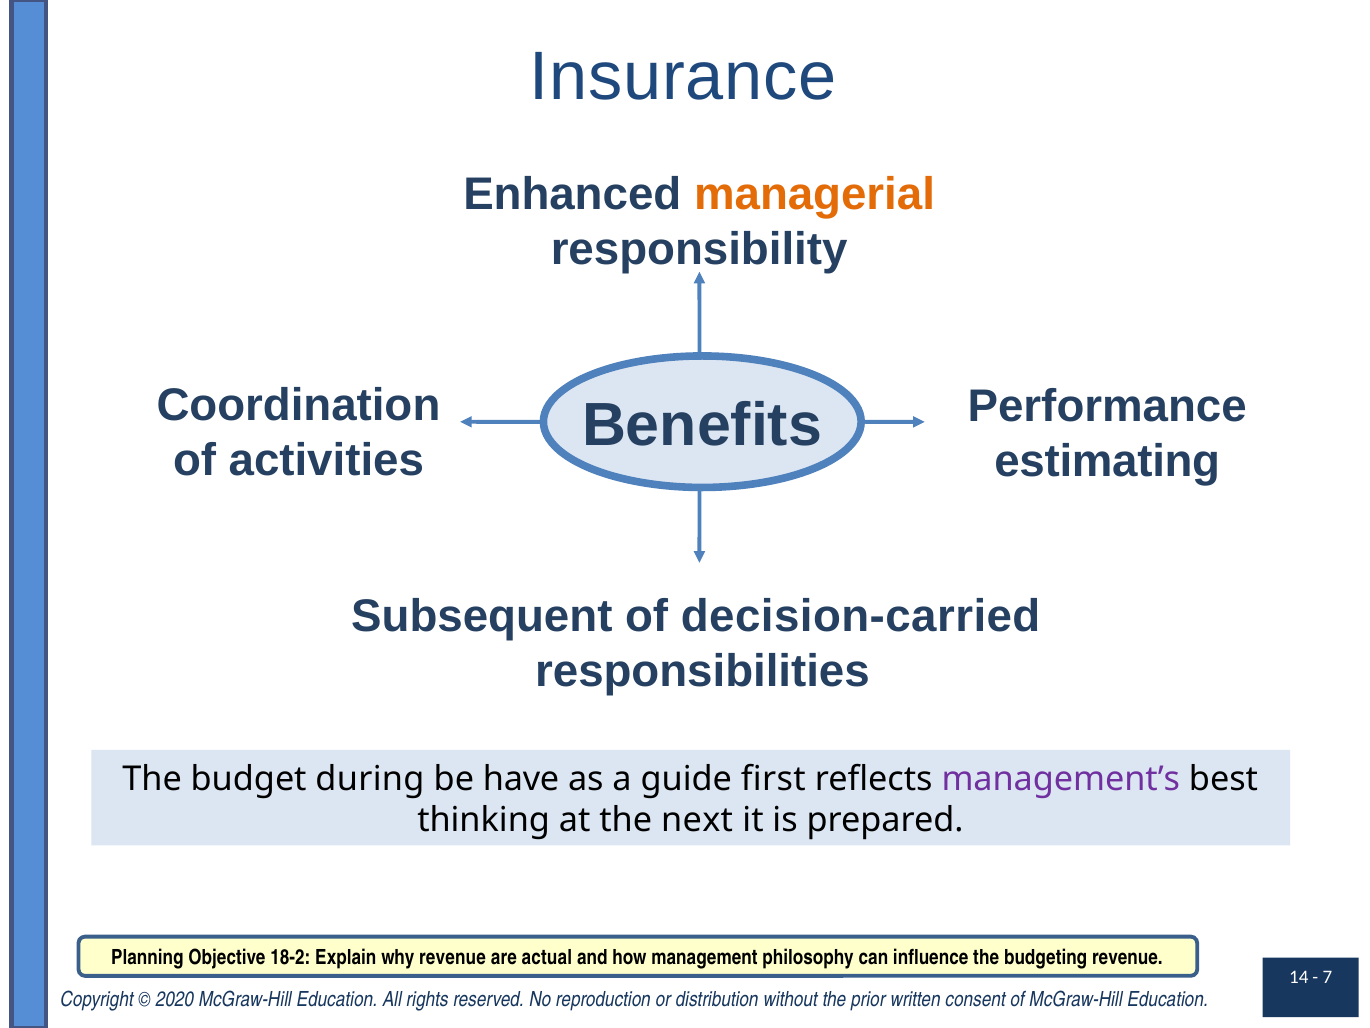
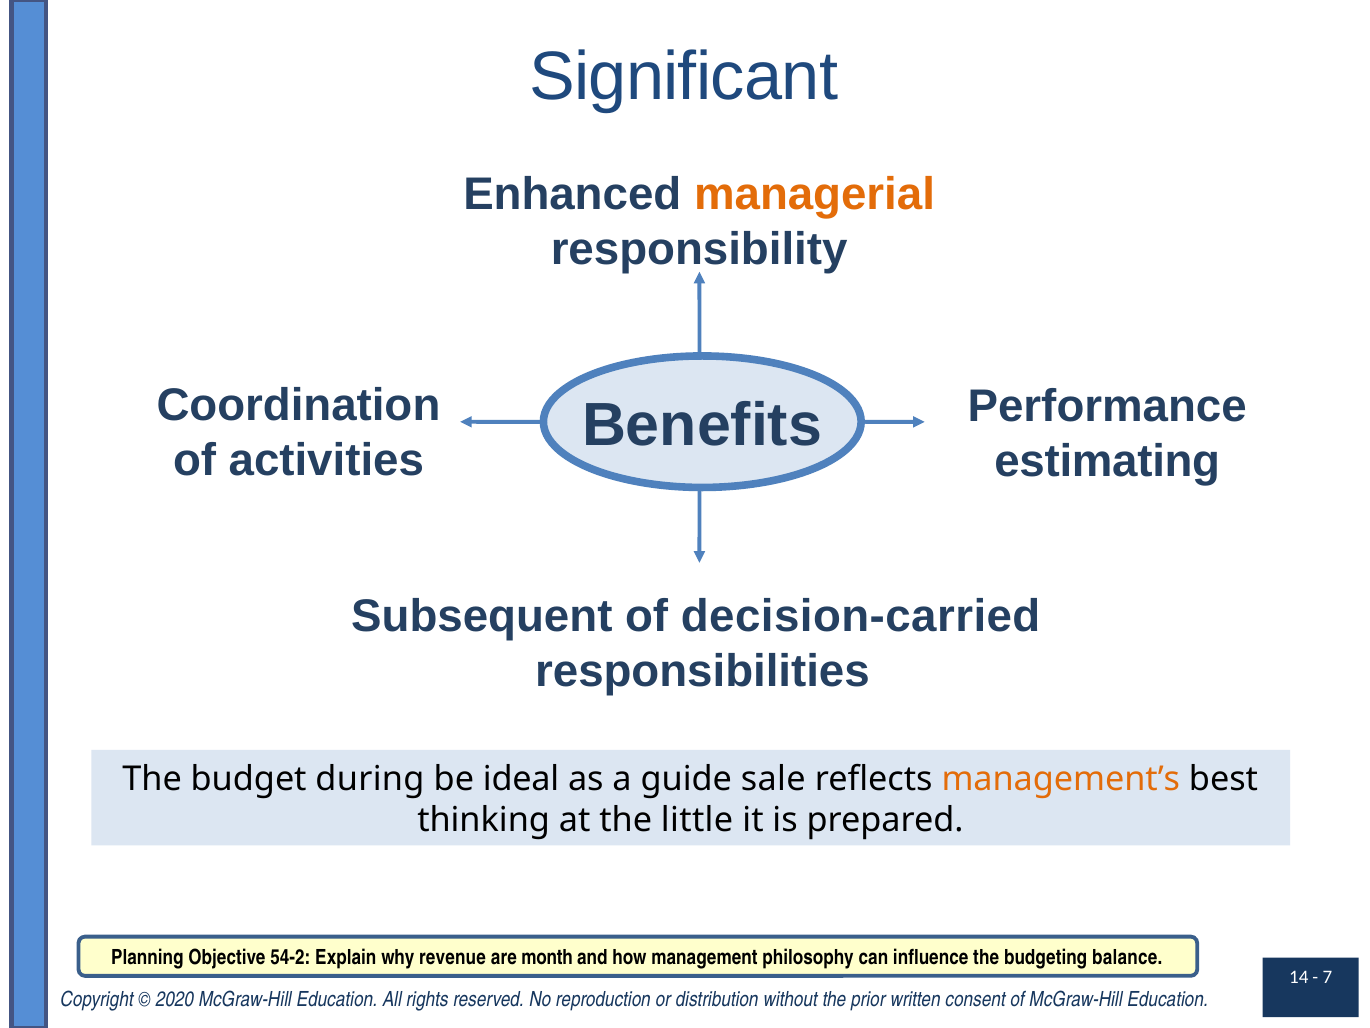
Insurance: Insurance -> Significant (684, 76)
have: have -> ideal (521, 779)
first: first -> sale (773, 779)
management’s colour: purple -> orange (1061, 779)
next: next -> little (697, 820)
18-2: 18-2 -> 54-2 (290, 957)
actual: actual -> month (547, 957)
budgeting revenue: revenue -> balance (1127, 957)
